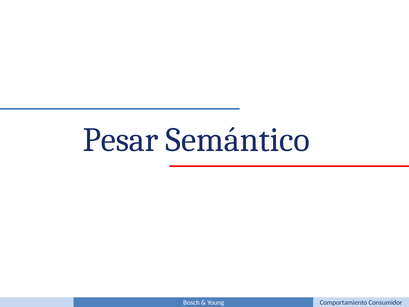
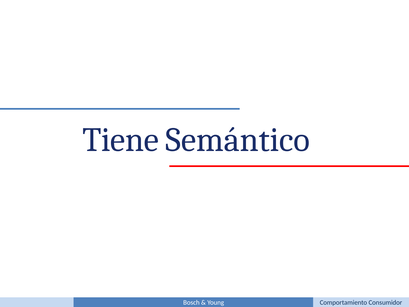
Pesar: Pesar -> Tiene (121, 140)
